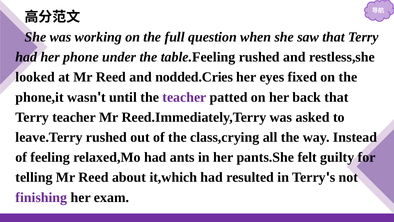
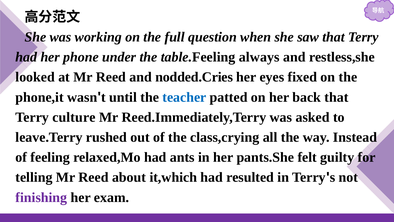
table.Feeling rushed: rushed -> always (259, 57)
teacher colour: purple -> blue (184, 97)
Terry teacher: teacher -> culture (74, 117)
